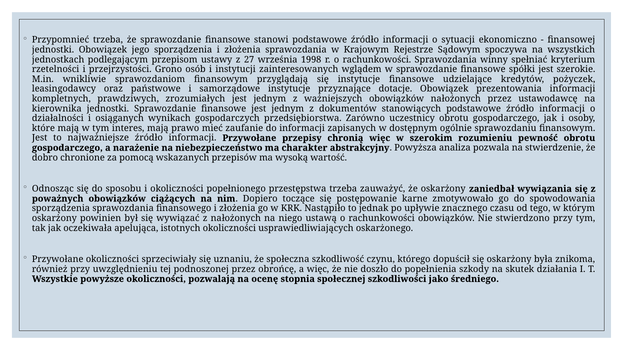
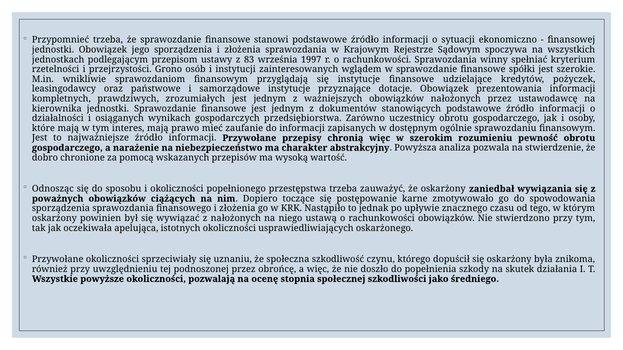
27: 27 -> 83 (249, 60)
1998: 1998 -> 1997 (311, 60)
